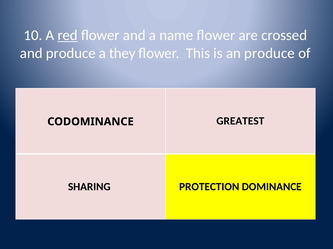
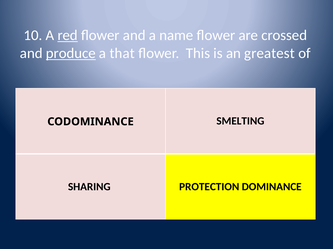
produce underline: none -> present (71, 53)
they: they -> that (122, 53)
an produce: produce -> greatest (270, 53)
GREATEST: GREATEST -> SMELTING (240, 121)
